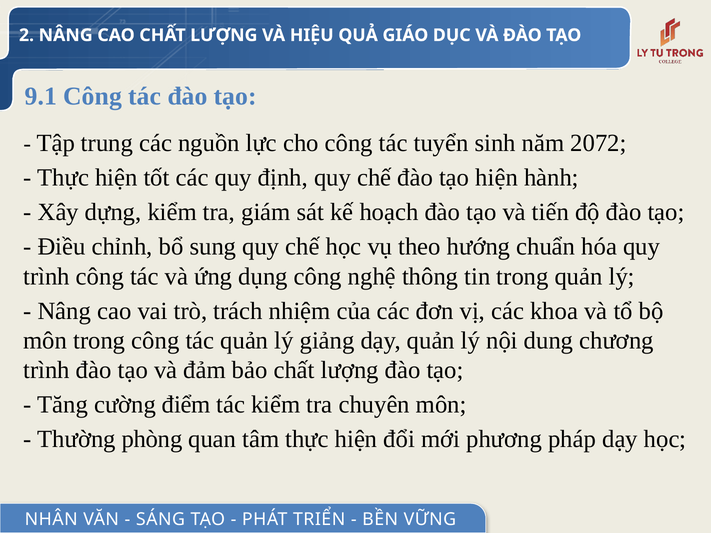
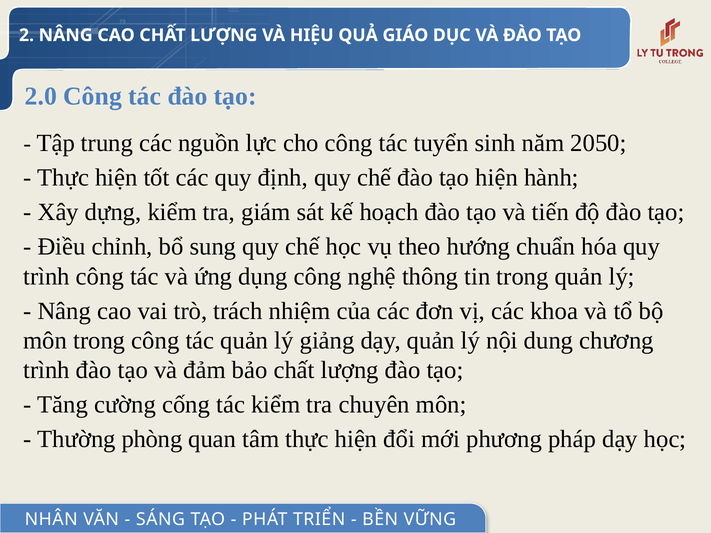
9.1: 9.1 -> 2.0 (41, 97)
2072: 2072 -> 2050 (599, 143)
điểm: điểm -> cống (186, 405)
